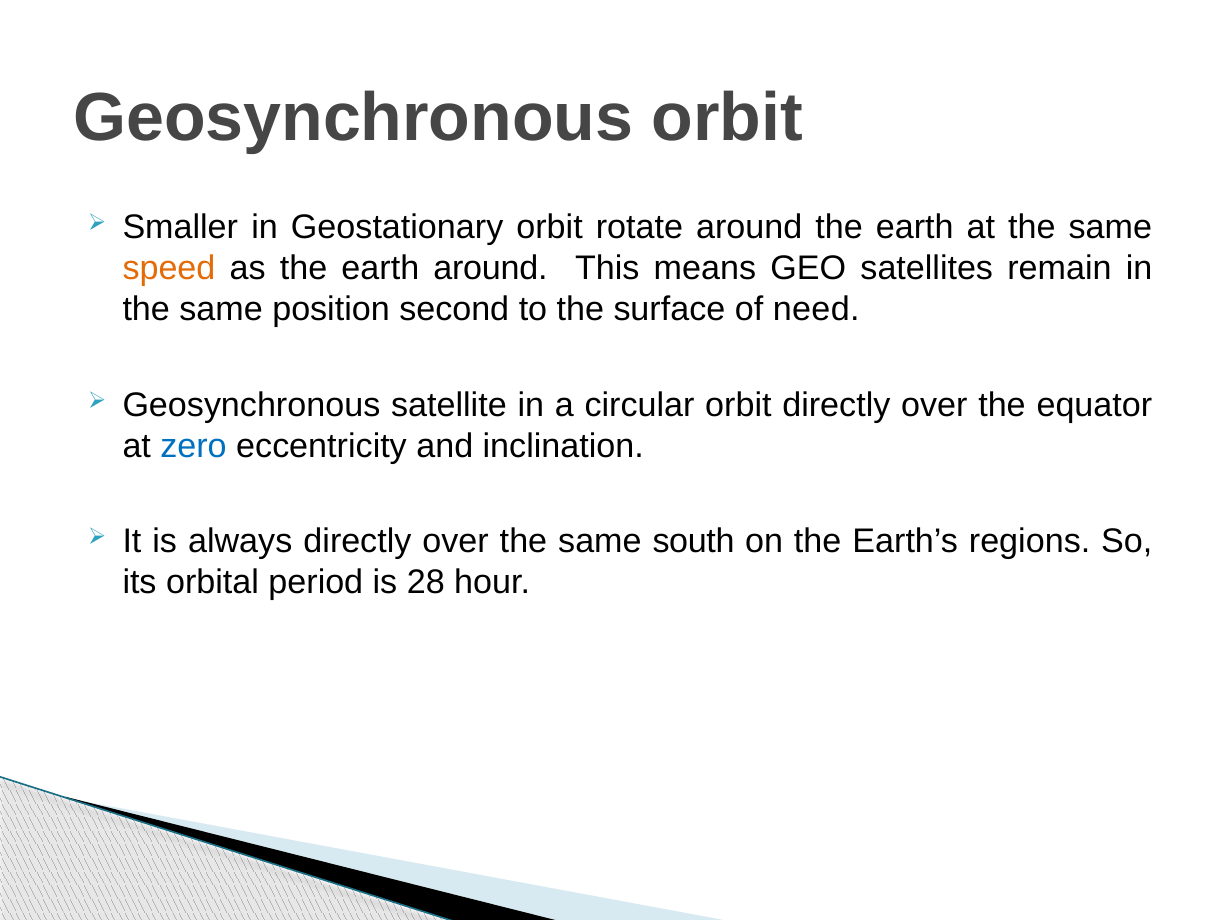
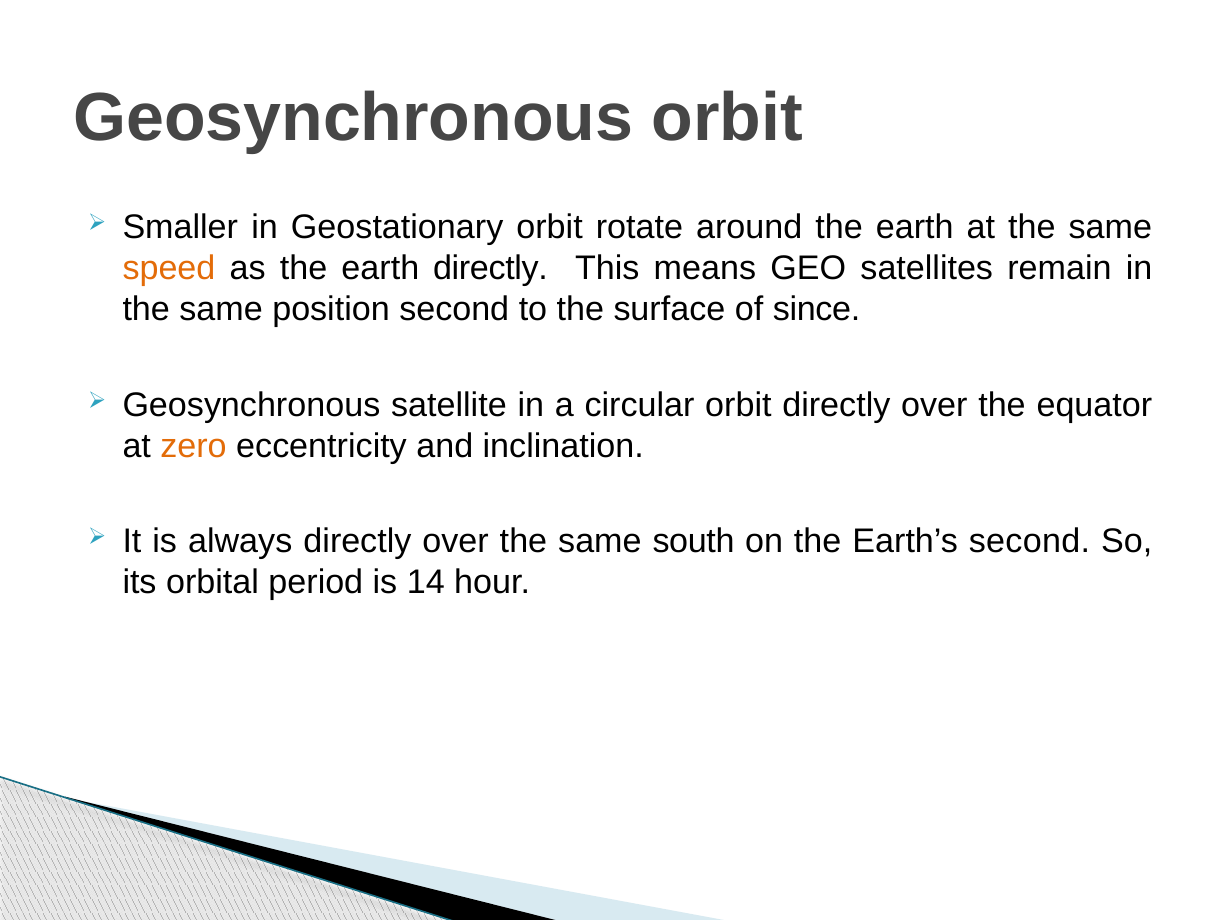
earth around: around -> directly (490, 269)
need: need -> since (817, 310)
zero colour: blue -> orange (193, 446)
Earth’s regions: regions -> second (1029, 542)
28: 28 -> 14 (426, 583)
